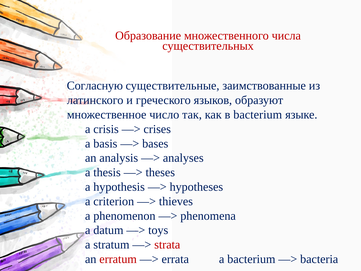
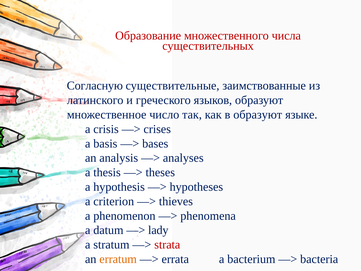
в bacterium: bacterium -> образуют (258, 115)
toys: toys -> lady (158, 230)
erratum colour: red -> orange (118, 259)
